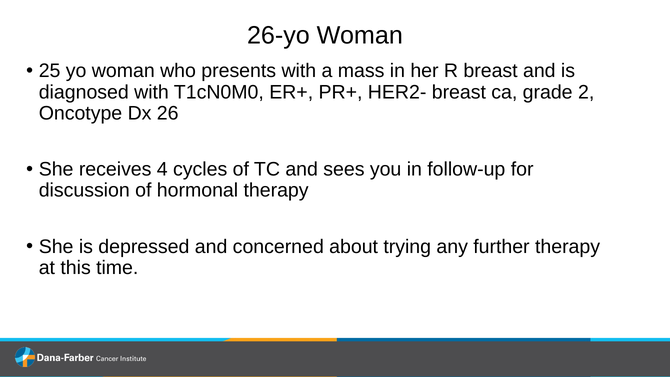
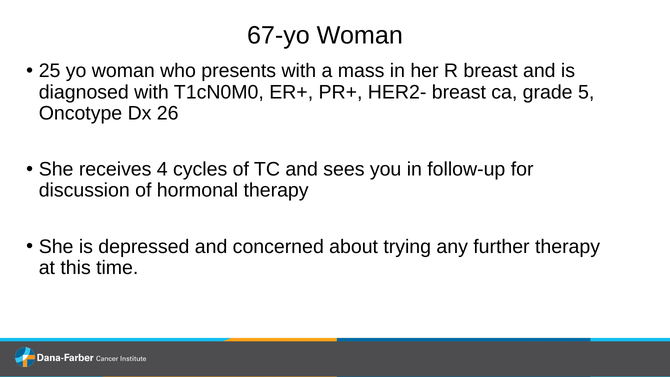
26-yo: 26-yo -> 67-yo (278, 35)
2: 2 -> 5 (586, 92)
